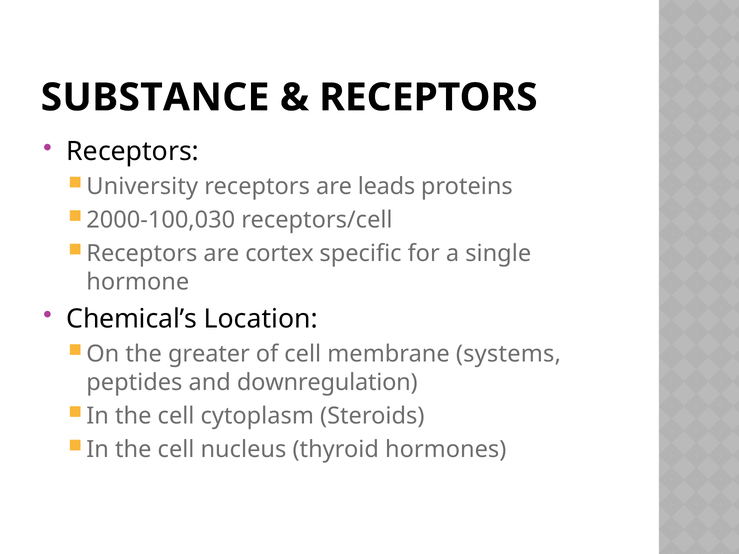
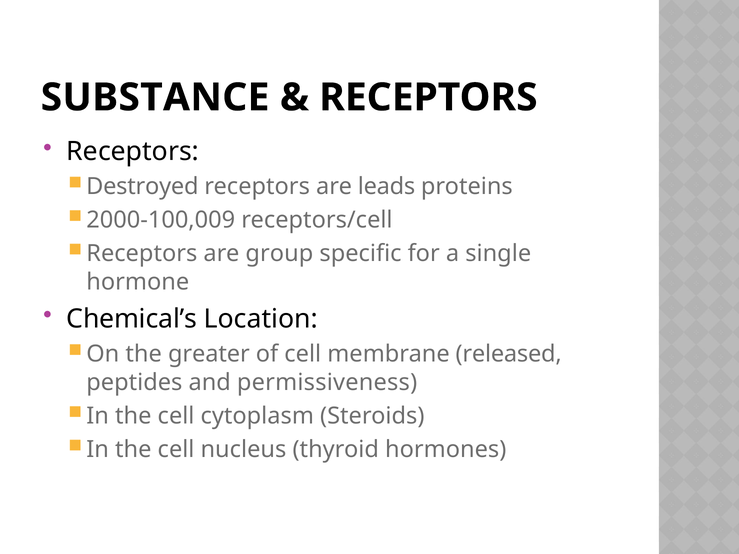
University: University -> Destroyed (142, 187)
2000-100,030: 2000-100,030 -> 2000-100,009 (161, 220)
cortex: cortex -> group (279, 254)
systems: systems -> released (509, 354)
downregulation: downregulation -> permissiveness (327, 382)
